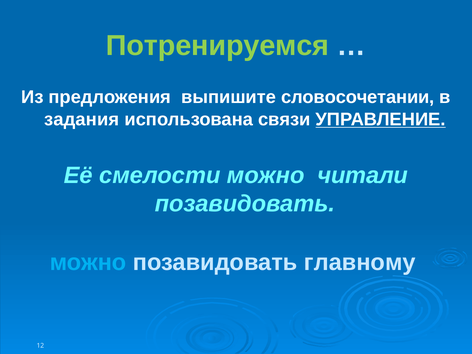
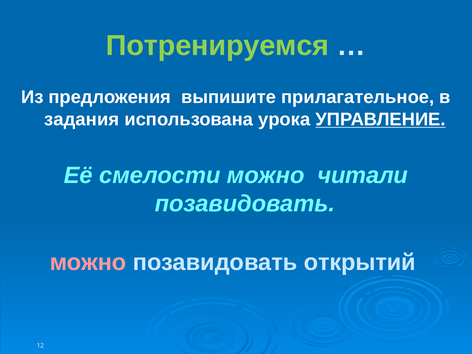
словосочетании: словосочетании -> прилагательное (358, 97)
связи: связи -> урока (284, 119)
можно colour: light blue -> pink (88, 262)
главному: главному -> открытий (360, 262)
